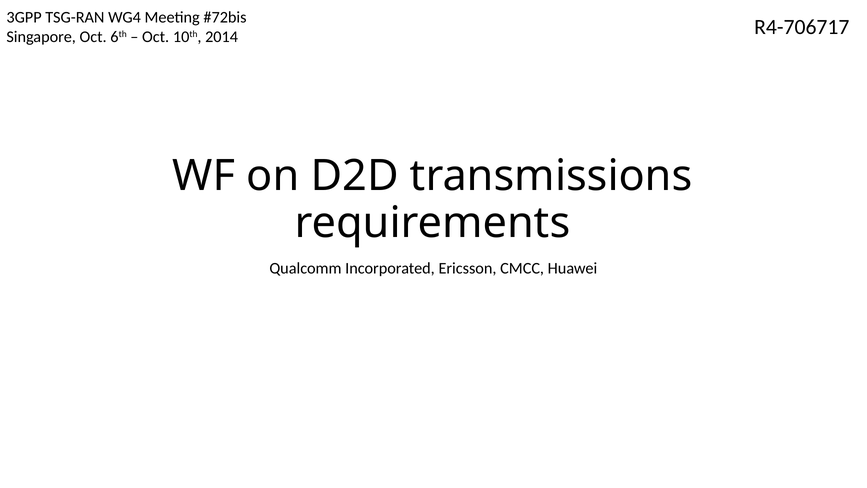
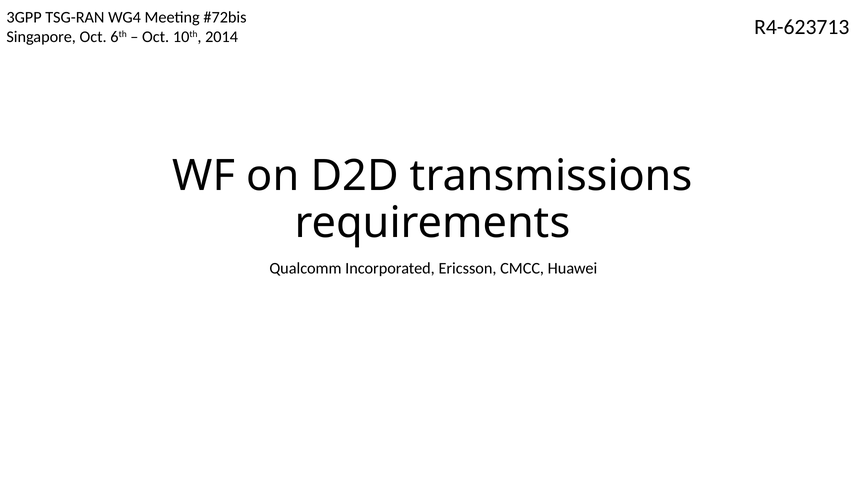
R4-706717: R4-706717 -> R4-623713 (802, 27)
